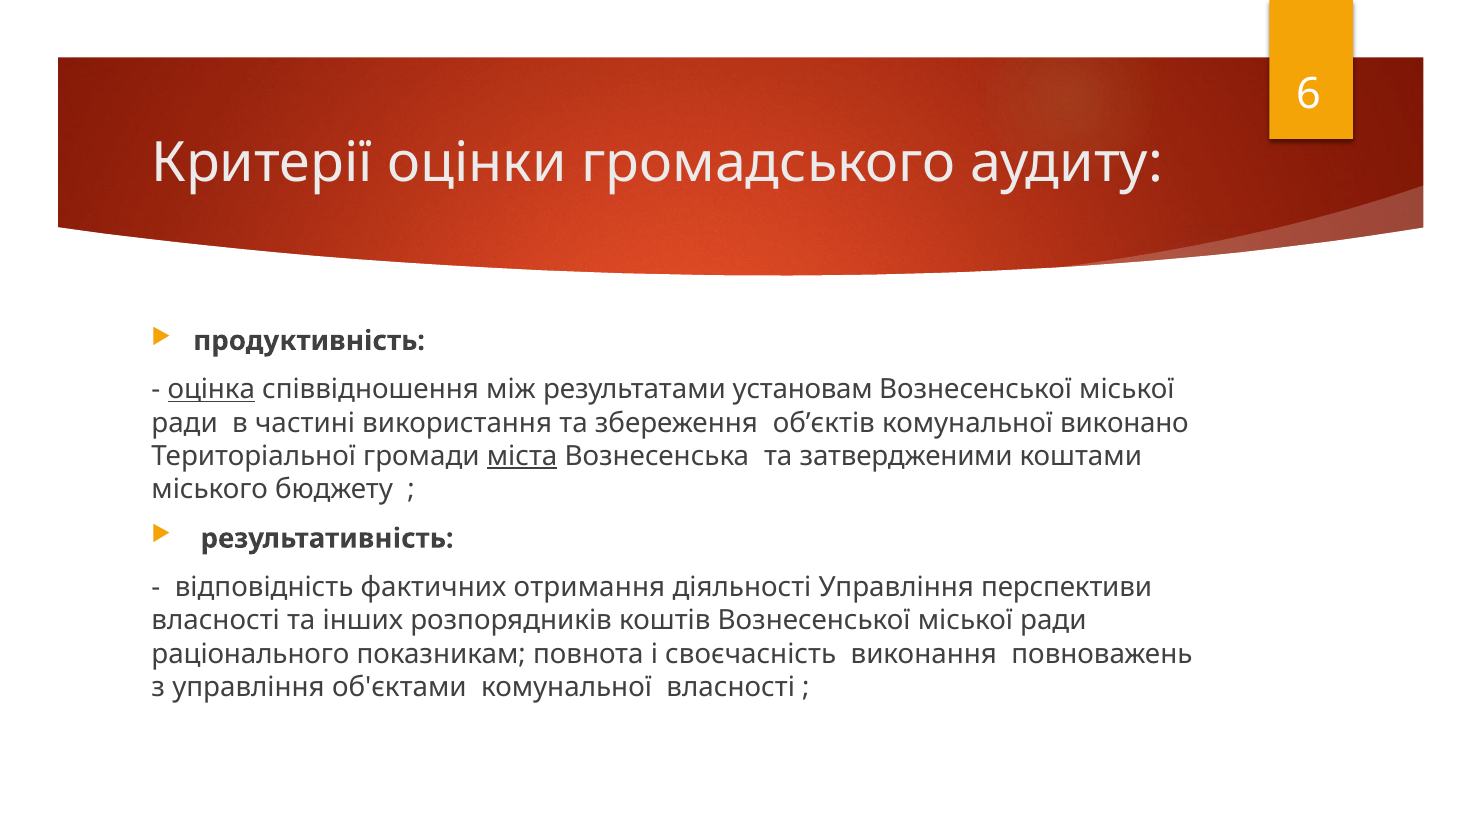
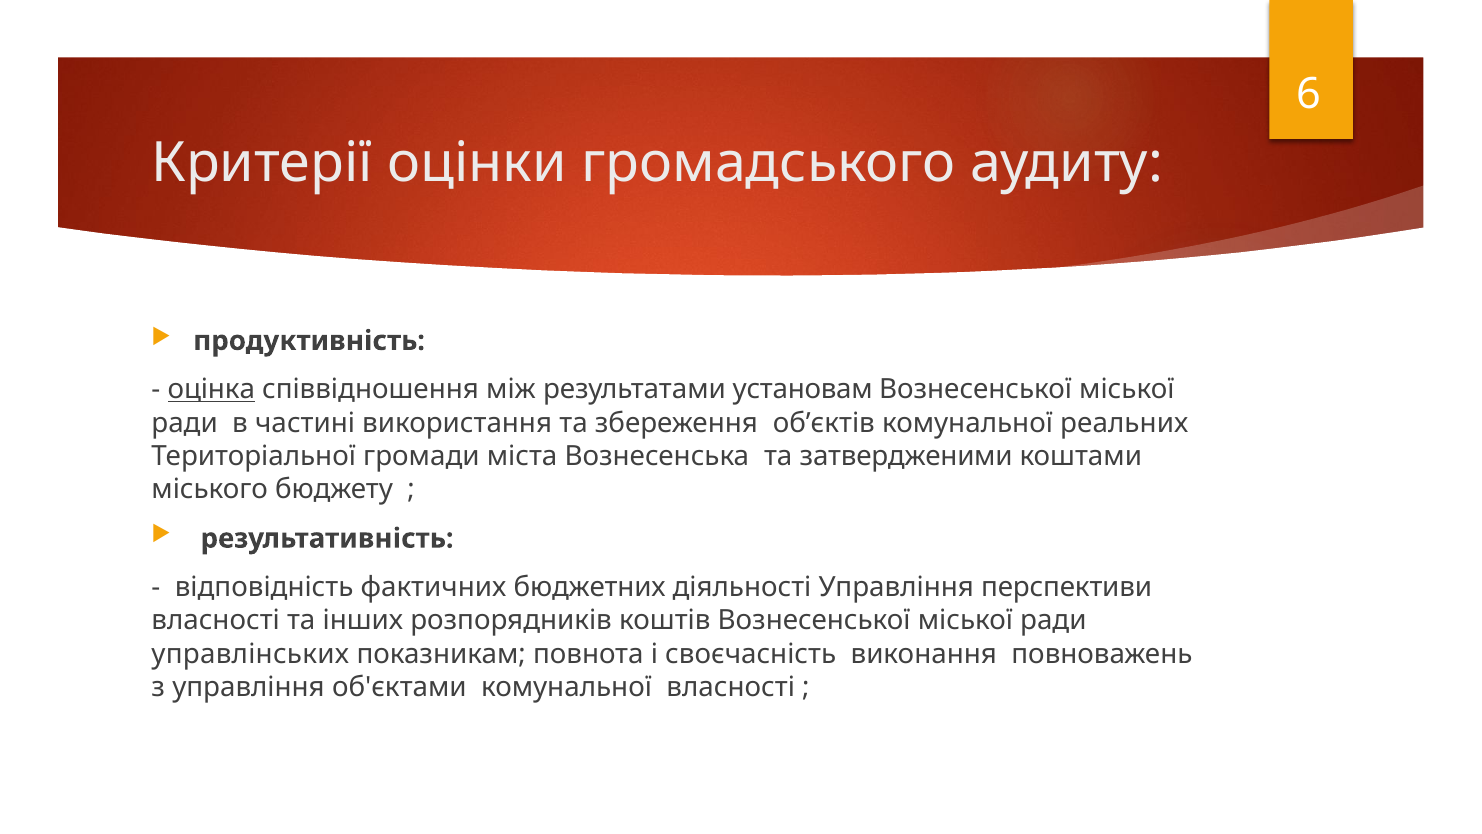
виконано: виконано -> реальних (1124, 423)
міста underline: present -> none (522, 456)
отримання: отримання -> бюджетних (590, 587)
раціонального: раціонального -> управлінських (250, 654)
